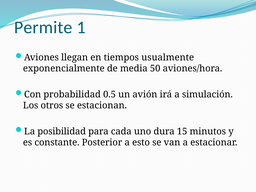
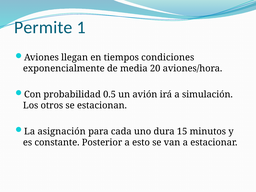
usualmente: usualmente -> condiciones (168, 57)
50: 50 -> 20 (155, 69)
posibilidad: posibilidad -> asignación (62, 131)
